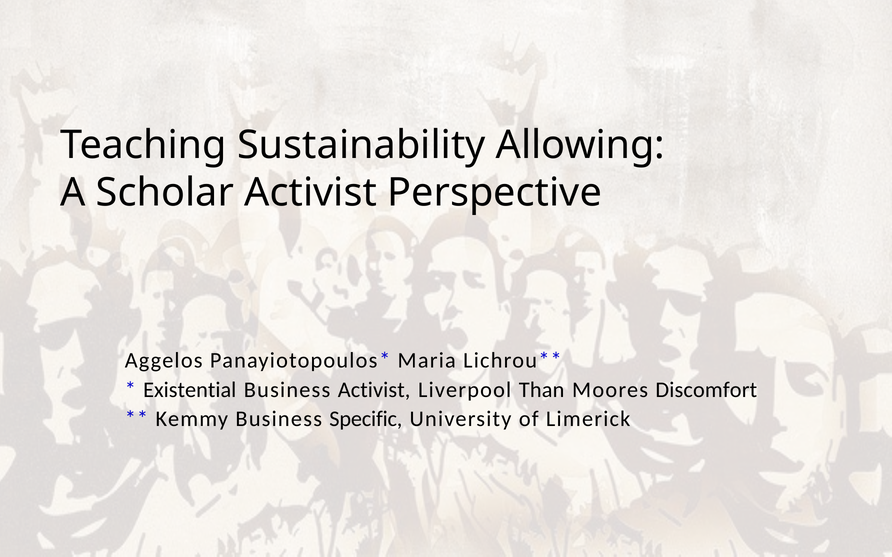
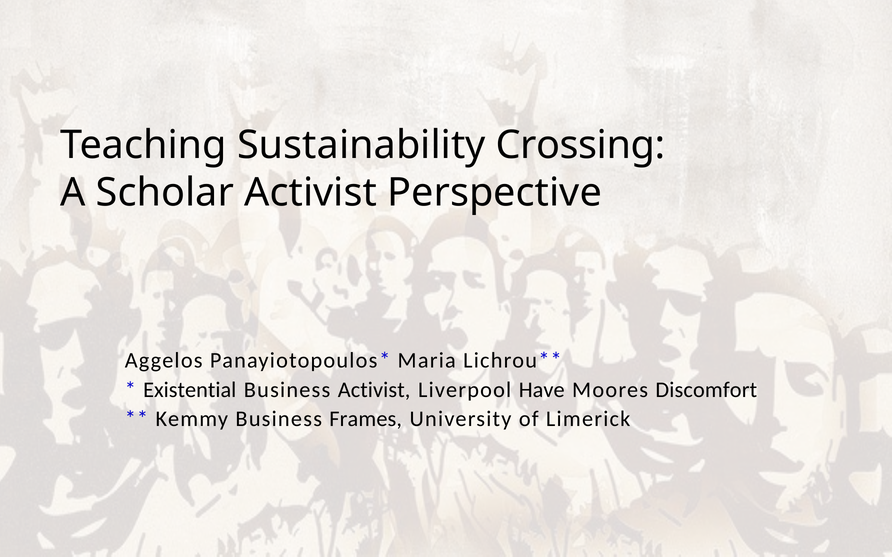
Allowing: Allowing -> Crossing (580, 145)
Than: Than -> Have (542, 390)
Specific: Specific -> Frames (366, 419)
